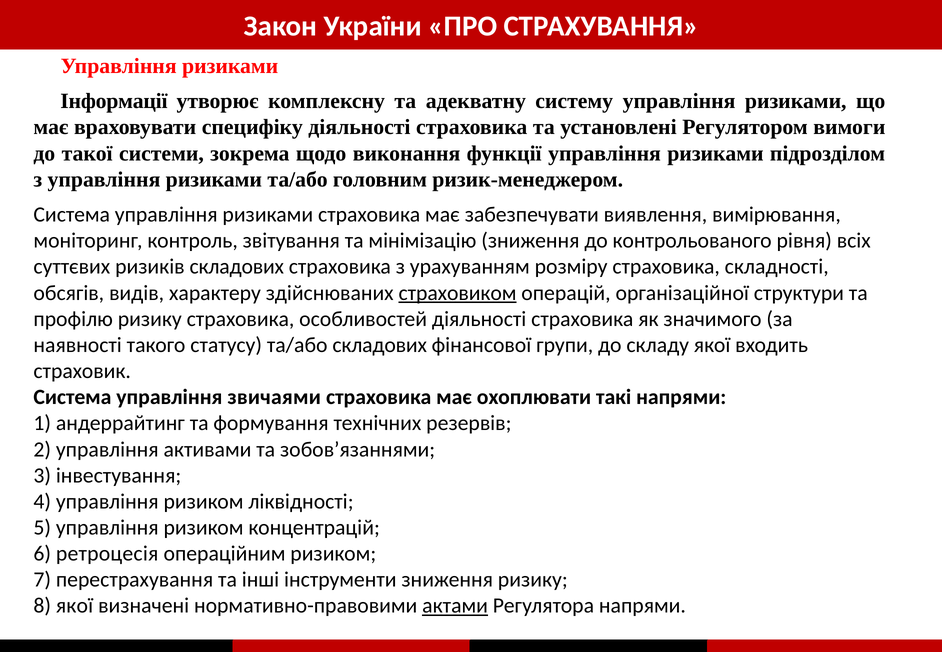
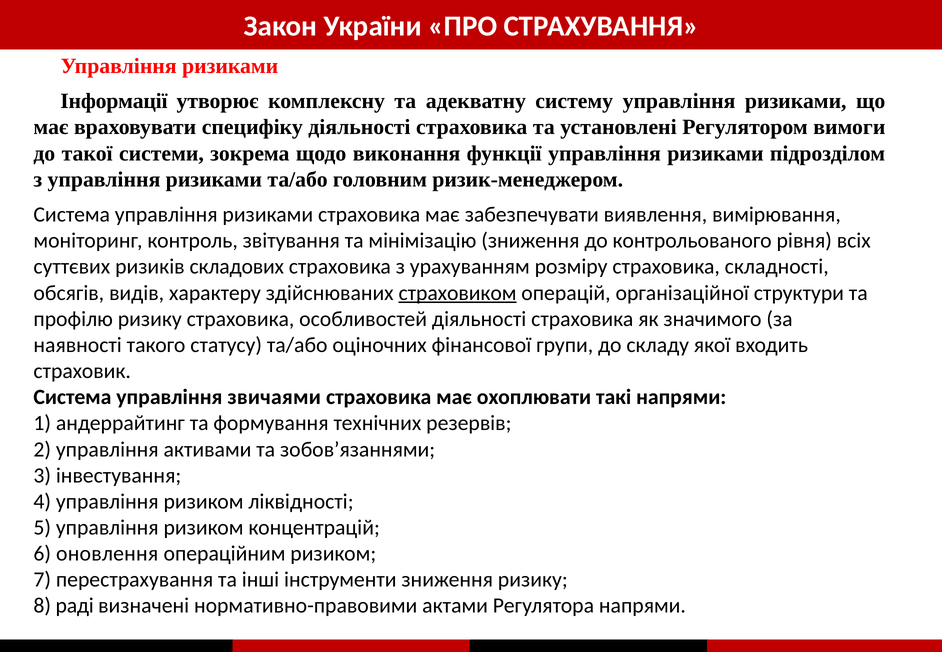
та/або складових: складових -> оціночних (380, 345)
ретроцесія: ретроцесія -> оновлення (107, 554)
8 якої: якої -> раді (75, 606)
актами underline: present -> none (455, 606)
